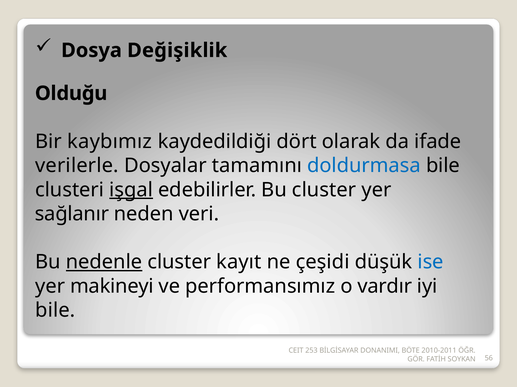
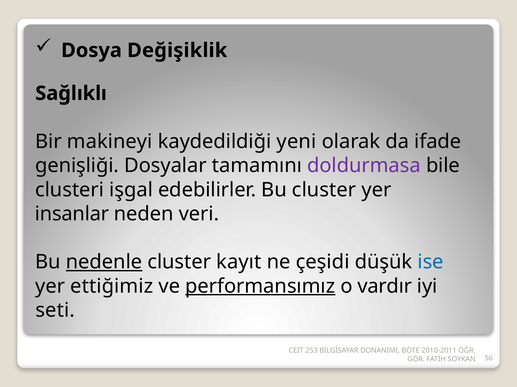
Olduğu: Olduğu -> Sağlıklı (71, 94)
kaybımız: kaybımız -> makineyi (110, 142)
dört: dört -> yeni (296, 142)
verilerle: verilerle -> genişliği (77, 166)
doldurmasa colour: blue -> purple (364, 166)
işgal underline: present -> none (131, 190)
sağlanır: sağlanır -> insanlar (72, 214)
makineyi: makineyi -> ettiğimiz (112, 287)
performansımız underline: none -> present (260, 287)
bile: bile -> seti (55, 311)
